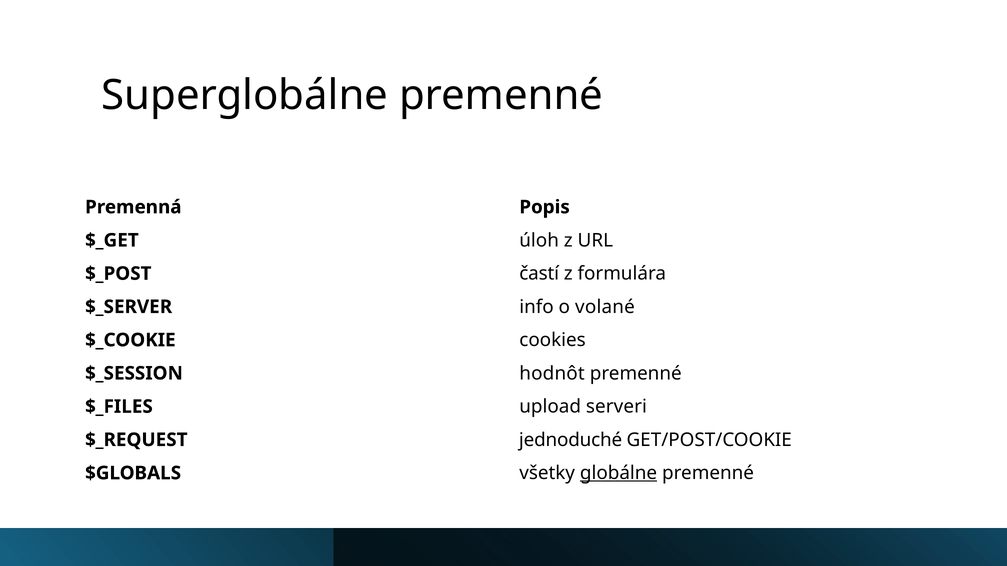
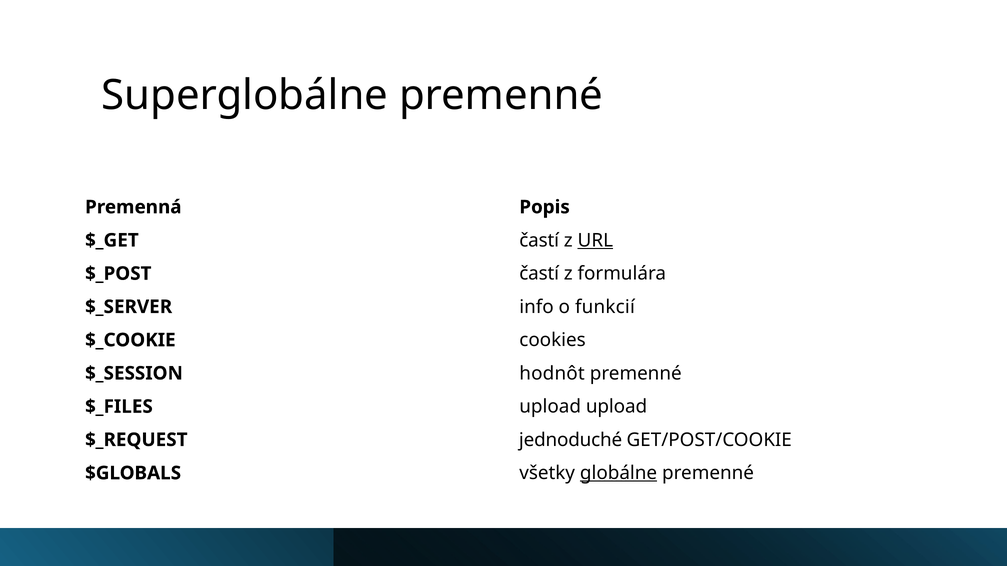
úloh: úloh -> častí (539, 241)
URL underline: none -> present (595, 241)
volané: volané -> funkcií (605, 307)
upload serveri: serveri -> upload (617, 407)
